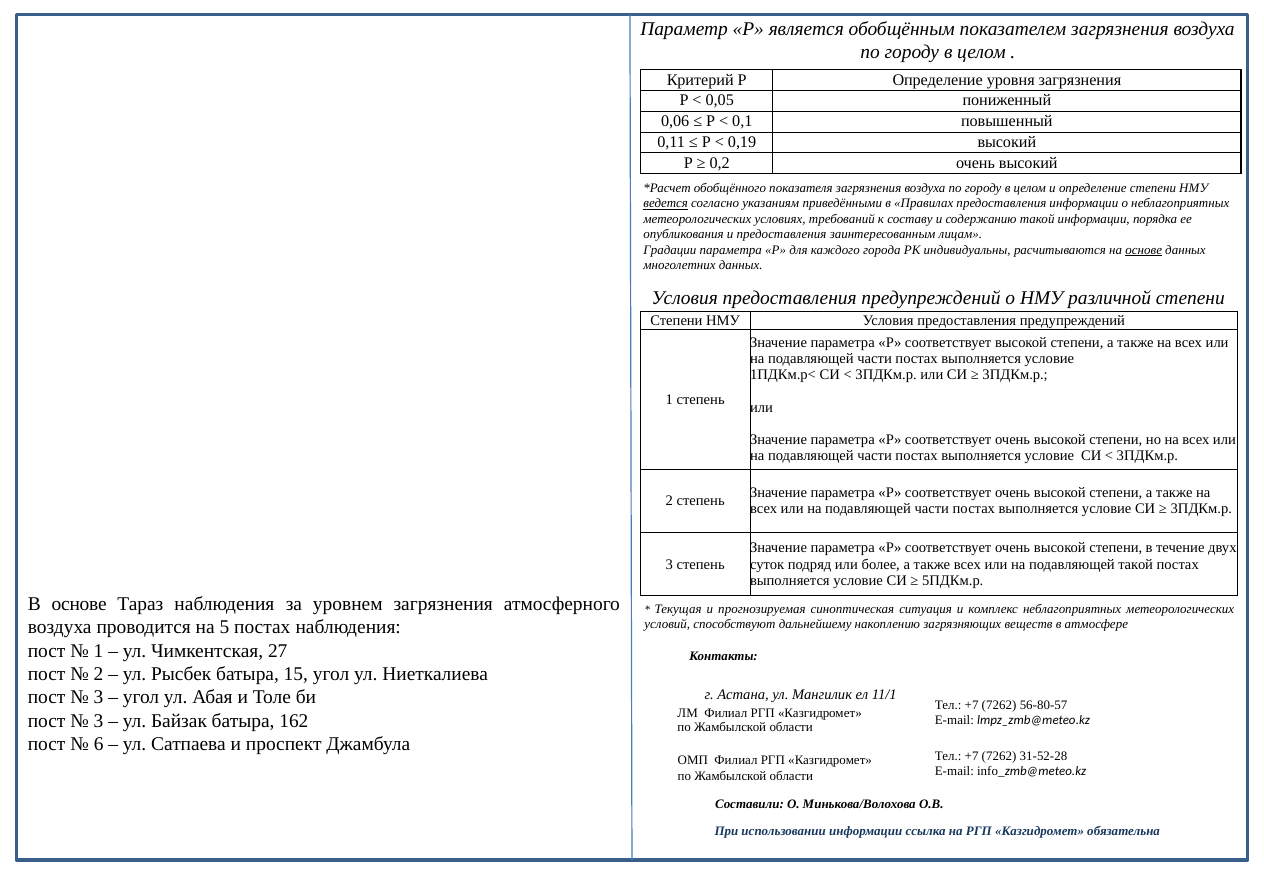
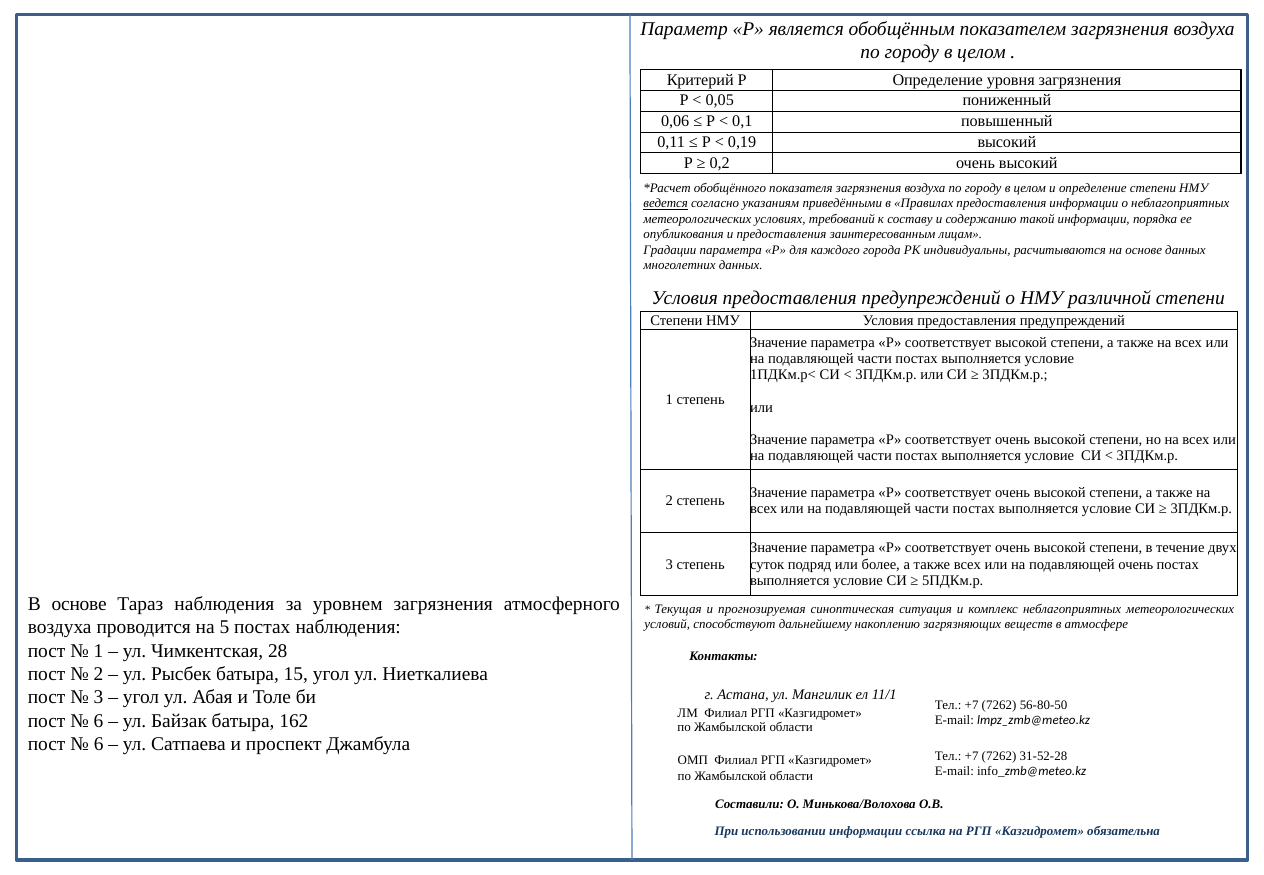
основе underline: present -> none (1144, 250)
подавляющей такой: такой -> очень (1136, 564)
27: 27 -> 28 (278, 651)
56-80-57: 56-80-57 -> 56-80-50 (1044, 705)
3: 3 -> 6 (99, 721)
